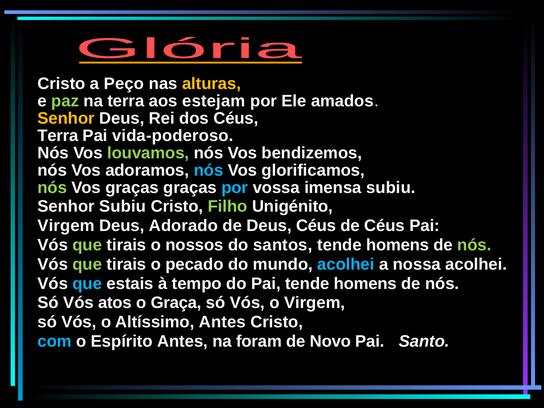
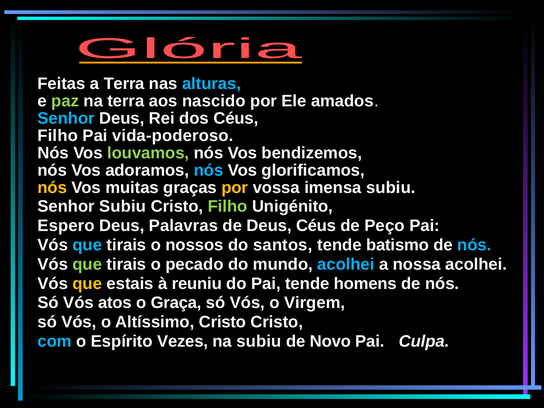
Cristo: Cristo -> Feitas (62, 84)
a Peço: Peço -> Terra (124, 84)
alturas colour: yellow -> light blue (212, 84)
estejam: estejam -> nascido (214, 101)
Senhor colour: yellow -> light blue (66, 118)
Terra: Terra -> Filho (58, 136)
nós colour: light green -> yellow (52, 188)
Vos graças: graças -> muitas (132, 188)
por colour: light blue -> yellow (235, 188)
Virgem: Virgem -> Espero (66, 226)
Adorado: Adorado -> Palavras (183, 226)
de Céus: Céus -> Peço (385, 226)
que colour: light green -> light blue (87, 245)
homens: homens -> batismo (398, 245)
nós colour: light green -> light blue (474, 245)
que colour: light blue -> yellow (87, 284)
tempo: tempo -> reuniu (197, 284)
Altíssimo Antes: Antes -> Cristo (222, 322)
Espírito Antes: Antes -> Vezes (183, 341)
na foram: foram -> subiu (259, 341)
Santo: Santo -> Culpa (424, 341)
